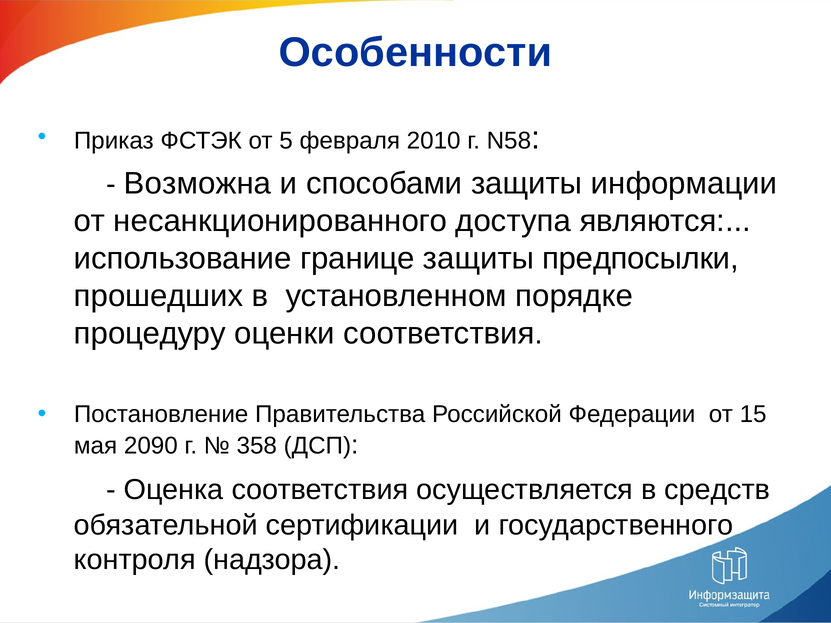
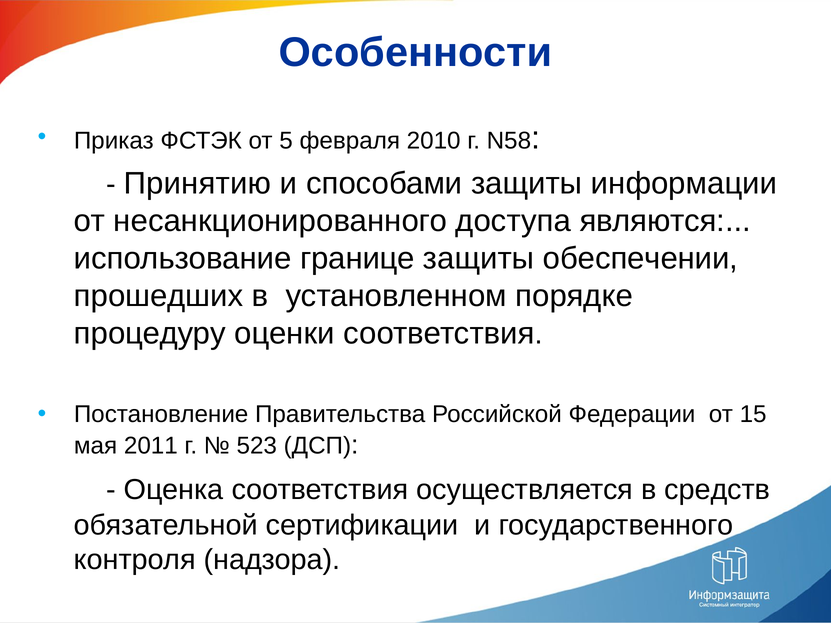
Возможна: Возможна -> Принятию (198, 184)
предпосылки: предпосылки -> обеспечении (640, 259)
2090: 2090 -> 2011 (151, 446)
358: 358 -> 523 (257, 446)
